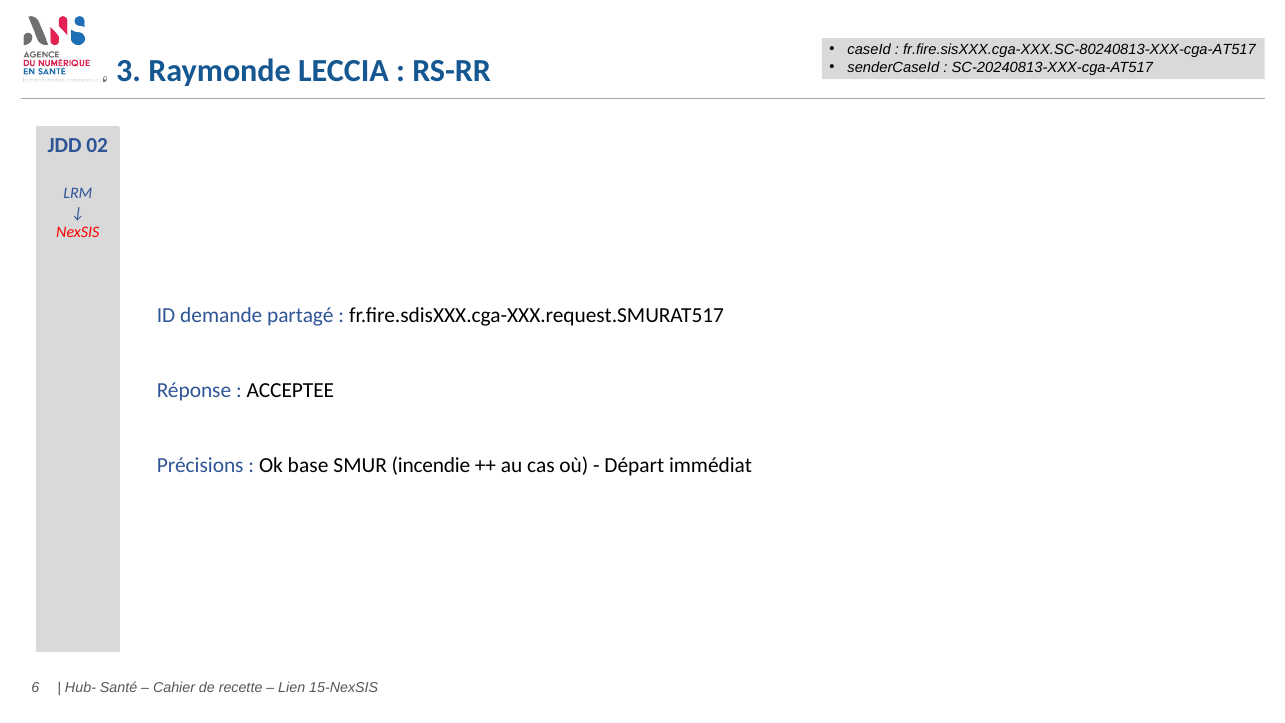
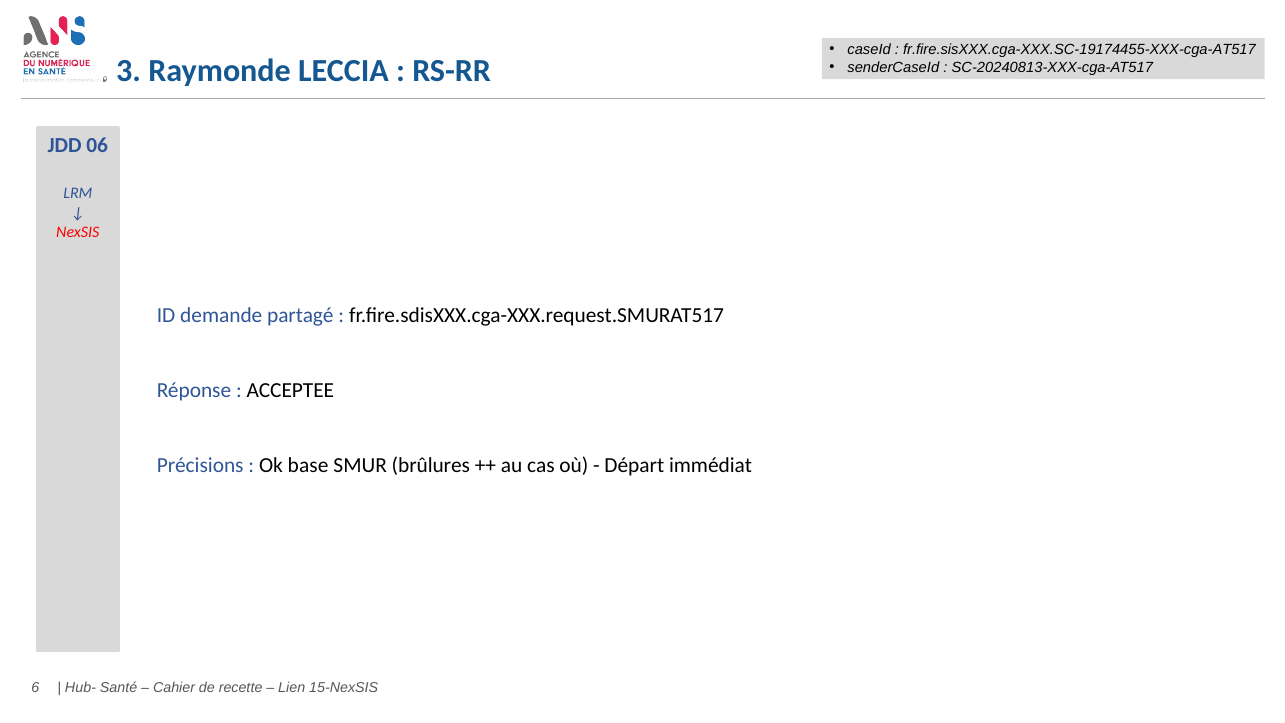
fr.fire.sisXXX.cga-XXX.SC-80240813-XXX-cga-AT517: fr.fire.sisXXX.cga-XXX.SC-80240813-XXX-cga-AT517 -> fr.fire.sisXXX.cga-XXX.SC-19174455-XXX-cga-AT517 (1079, 50)
02: 02 -> 06 (97, 146)
incendie: incendie -> brûlures (431, 465)
